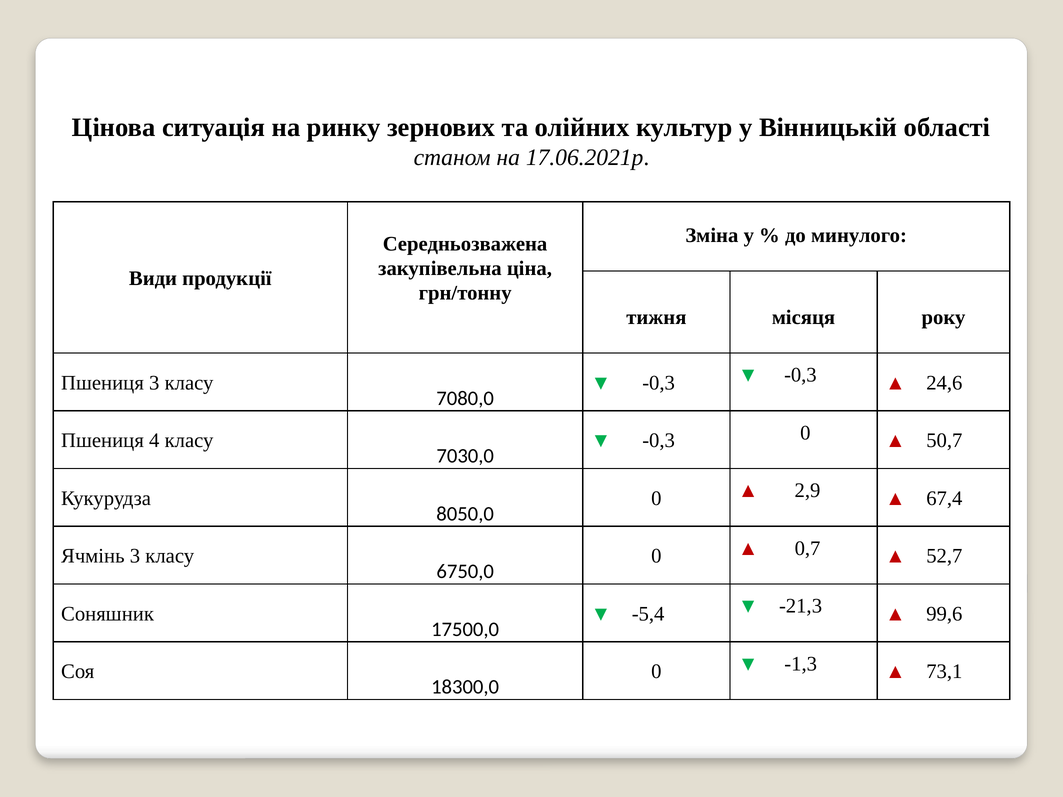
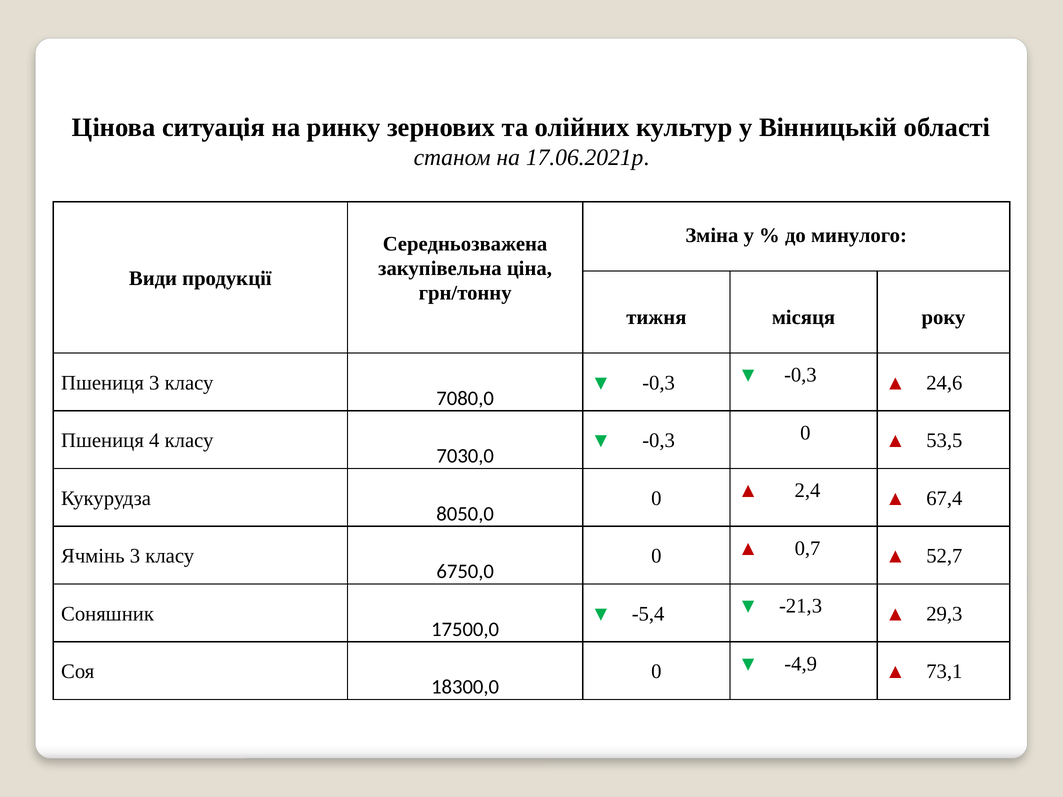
50,7: 50,7 -> 53,5 (944, 441)
2,9: 2,9 -> 2,4 (807, 491)
99,6: 99,6 -> 29,3 (944, 614)
-1,3: -1,3 -> -4,9 (801, 664)
